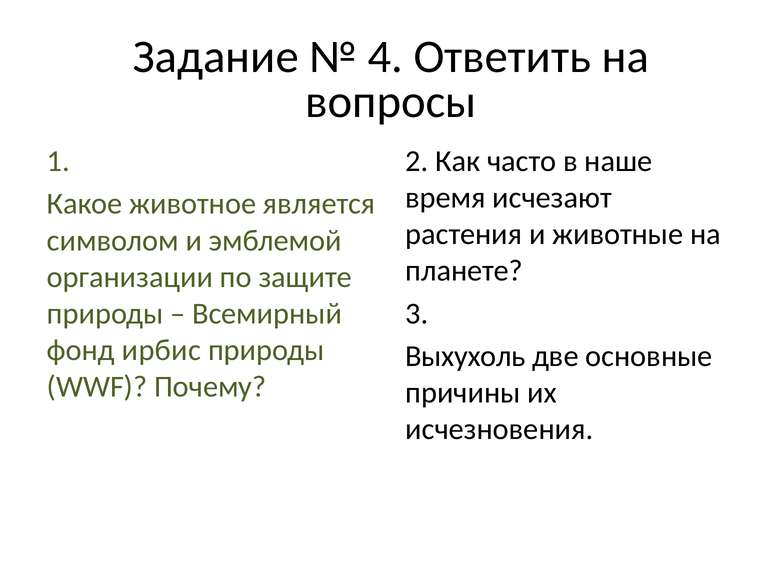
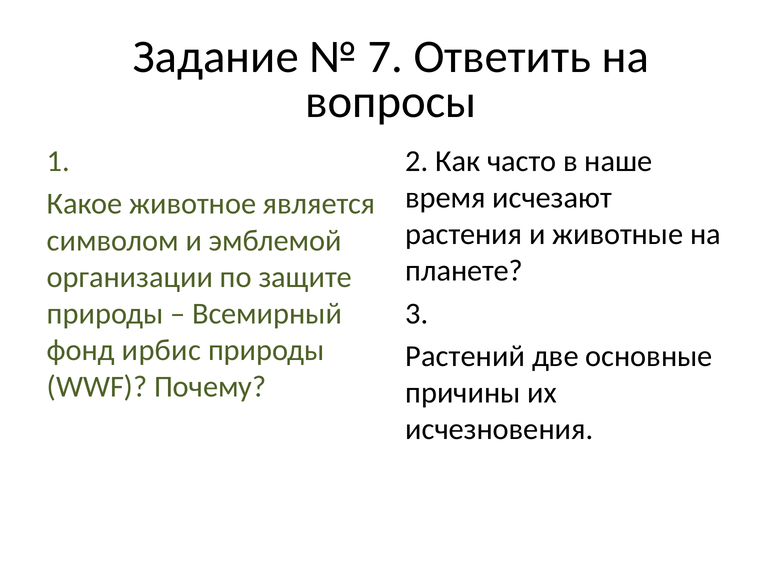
4: 4 -> 7 (385, 57)
Выхухоль: Выхухоль -> Растений (465, 356)
